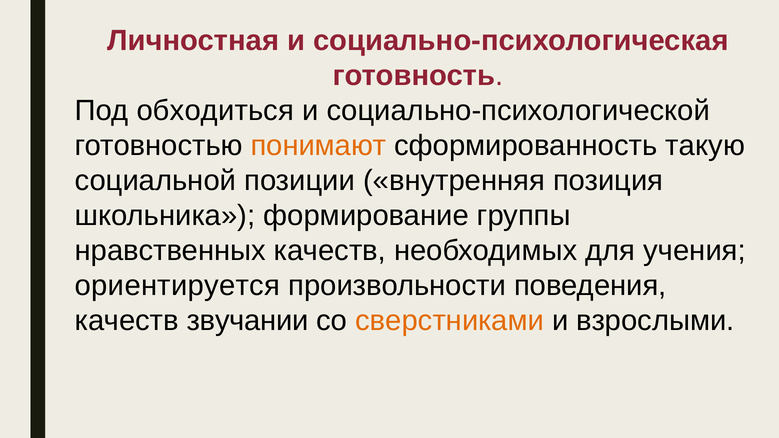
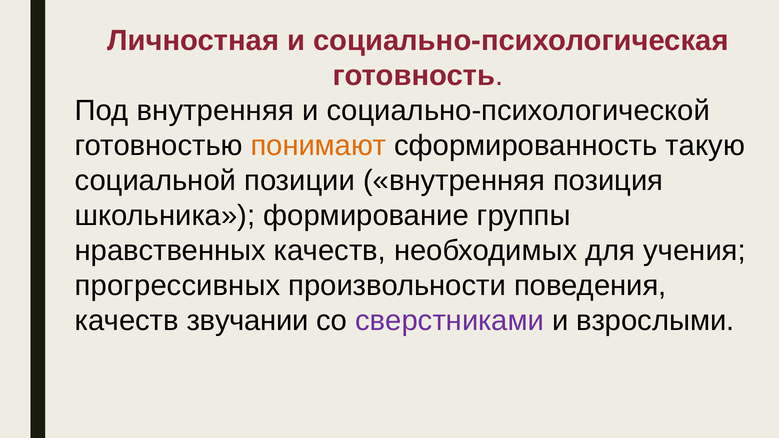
Под обходиться: обходиться -> внутренняя (215, 111)
ориентируется: ориентируется -> прогрессивных (178, 286)
сверстниками colour: orange -> purple (450, 321)
